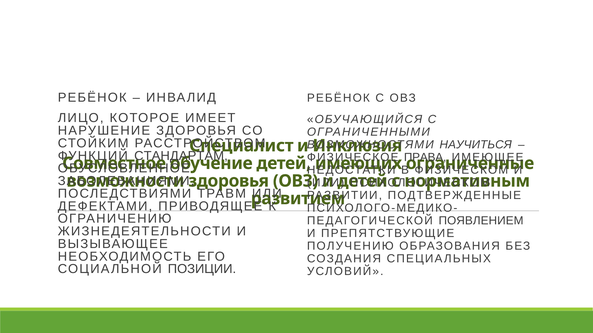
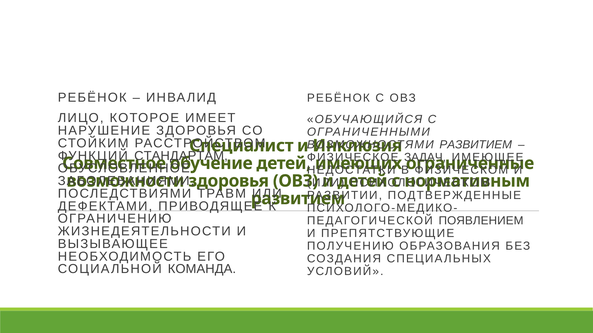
НАУЧИТЬСЯ: НАУЧИТЬСЯ -> РАЗВИТИЕМ (476, 145)
ПРАВА: ПРАВА -> ЗАДАЧ (425, 158)
ПОЗИЦИИ: ПОЗИЦИИ -> КОМАНДА (202, 269)
